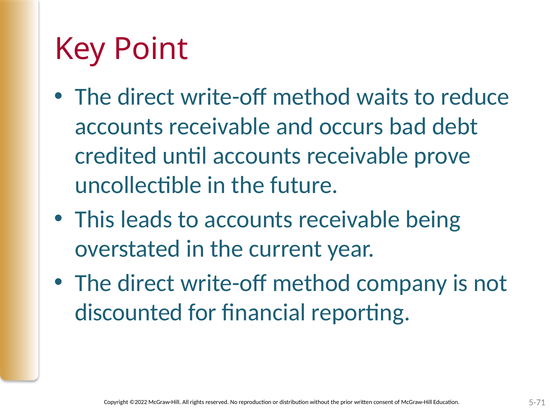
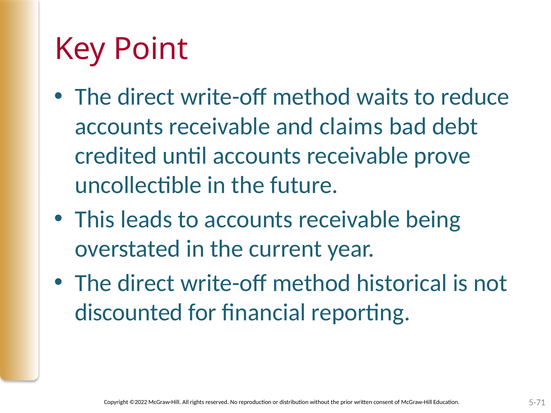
occurs: occurs -> claims (351, 126)
company: company -> historical (402, 283)
